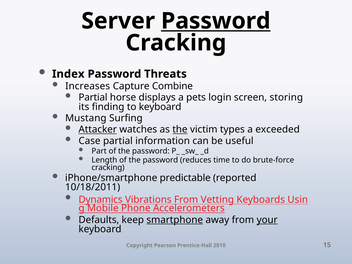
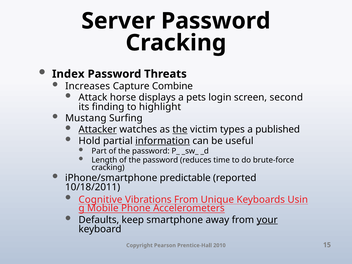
Password underline: present -> none (216, 21)
Partial: Partial -> Attack (93, 97)
storing: storing -> second (286, 97)
to keyboard: keyboard -> highlight (160, 107)
exceeded: exceeded -> published (278, 130)
Case: Case -> Hold (90, 141)
information underline: none -> present (163, 141)
Dynamics: Dynamics -> Cognitive (100, 200)
Vetting: Vetting -> Unique (217, 200)
smartphone underline: present -> none (175, 220)
